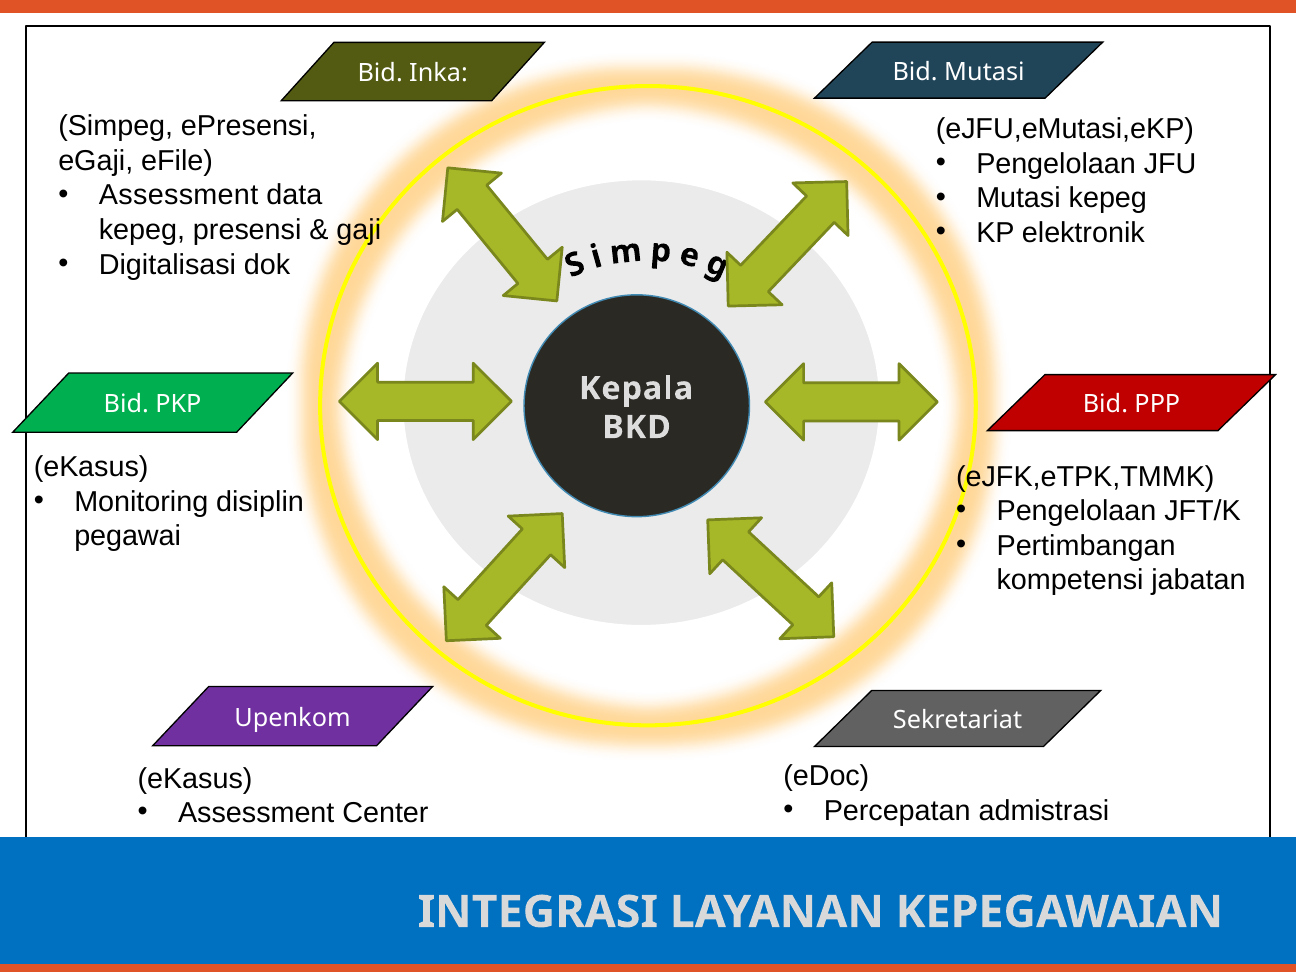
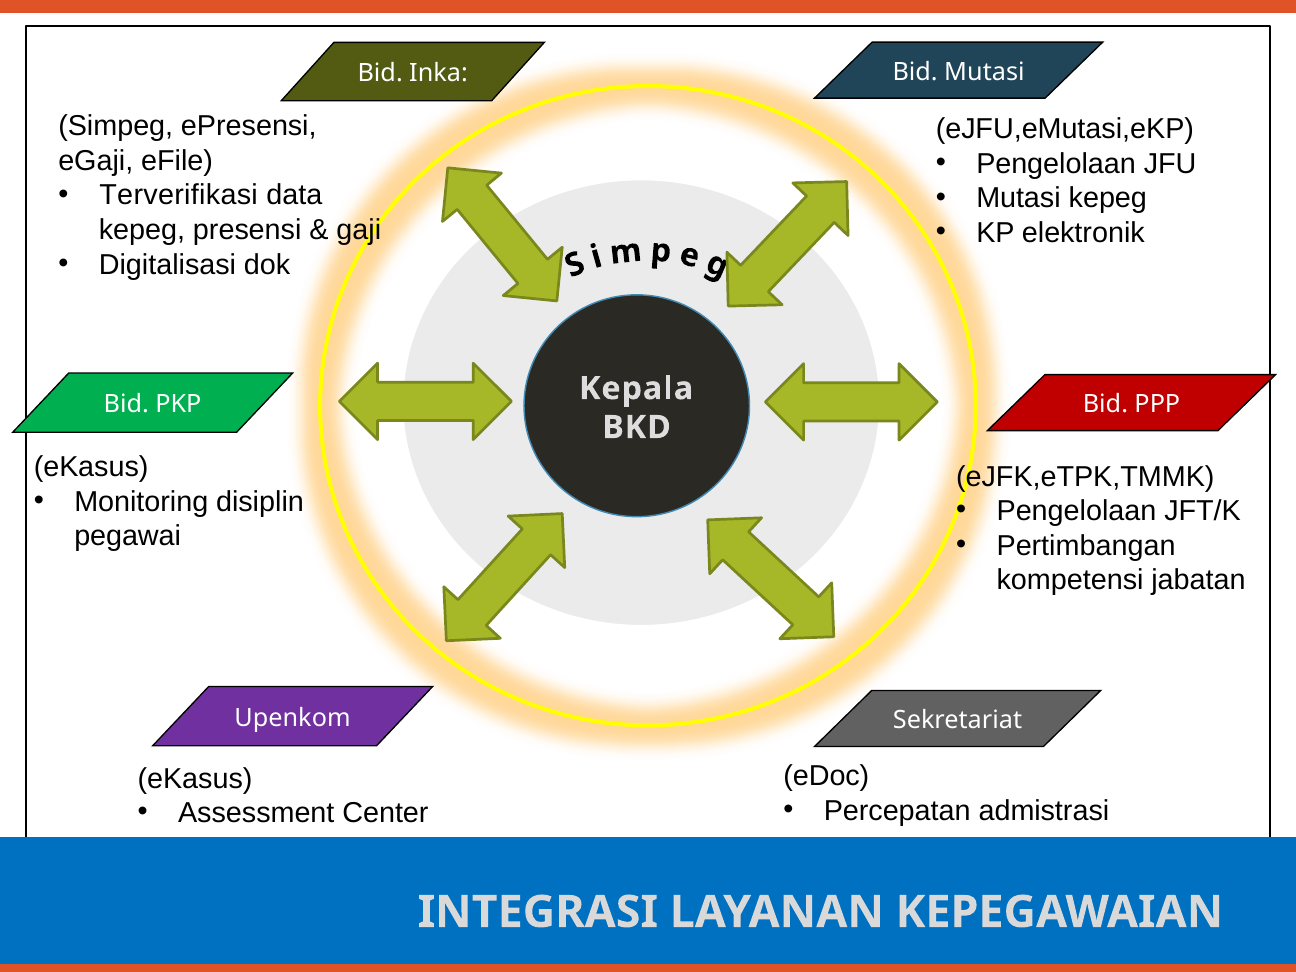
Assessment: Assessment -> Terverifikasi (179, 195)
